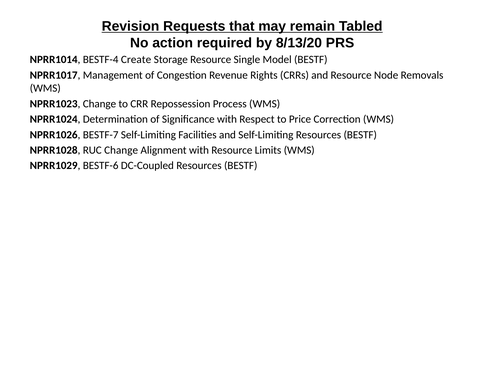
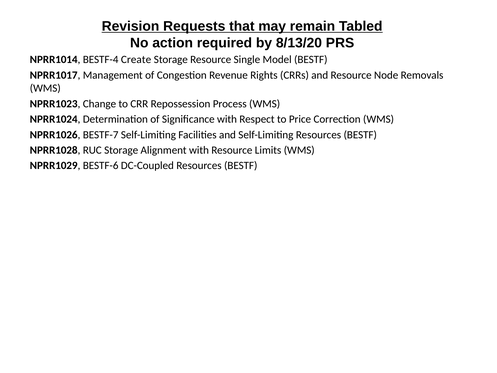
RUC Change: Change -> Storage (121, 150)
